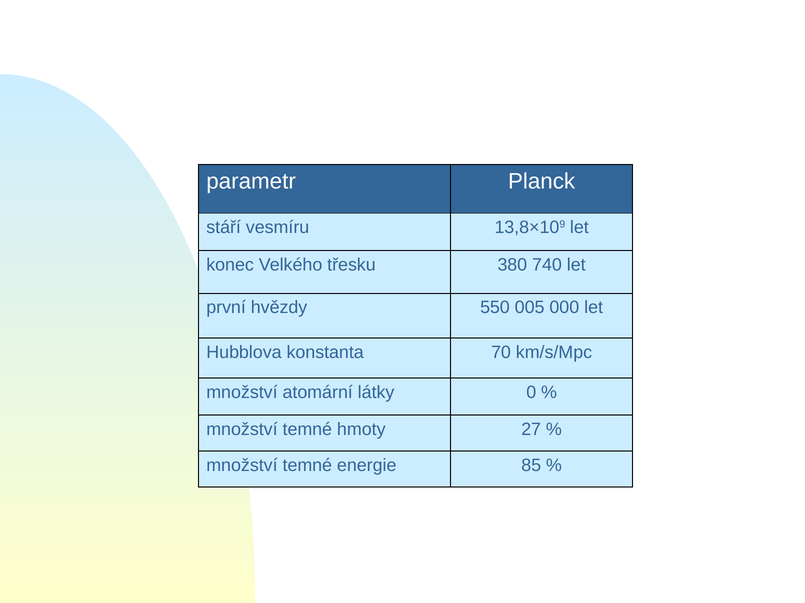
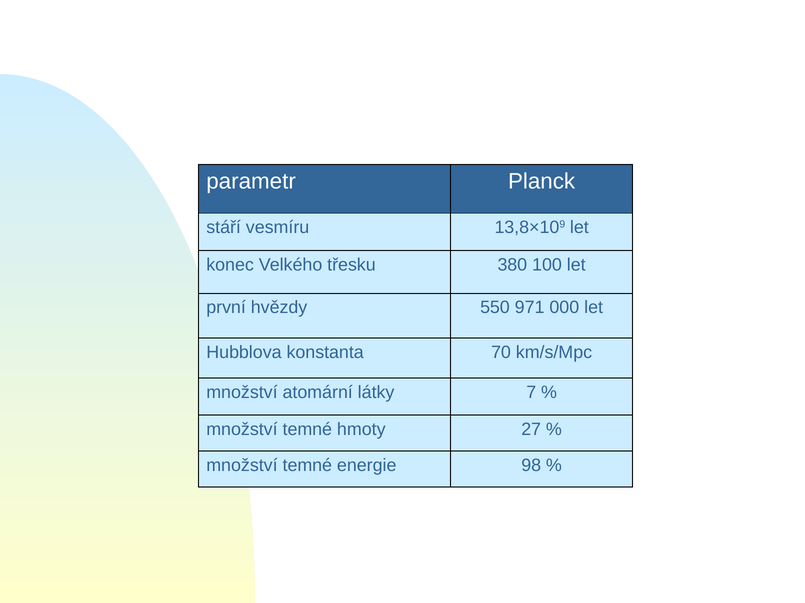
740: 740 -> 100 (547, 265)
005: 005 -> 971 (530, 308)
0: 0 -> 7 (531, 393)
85: 85 -> 98 (531, 466)
